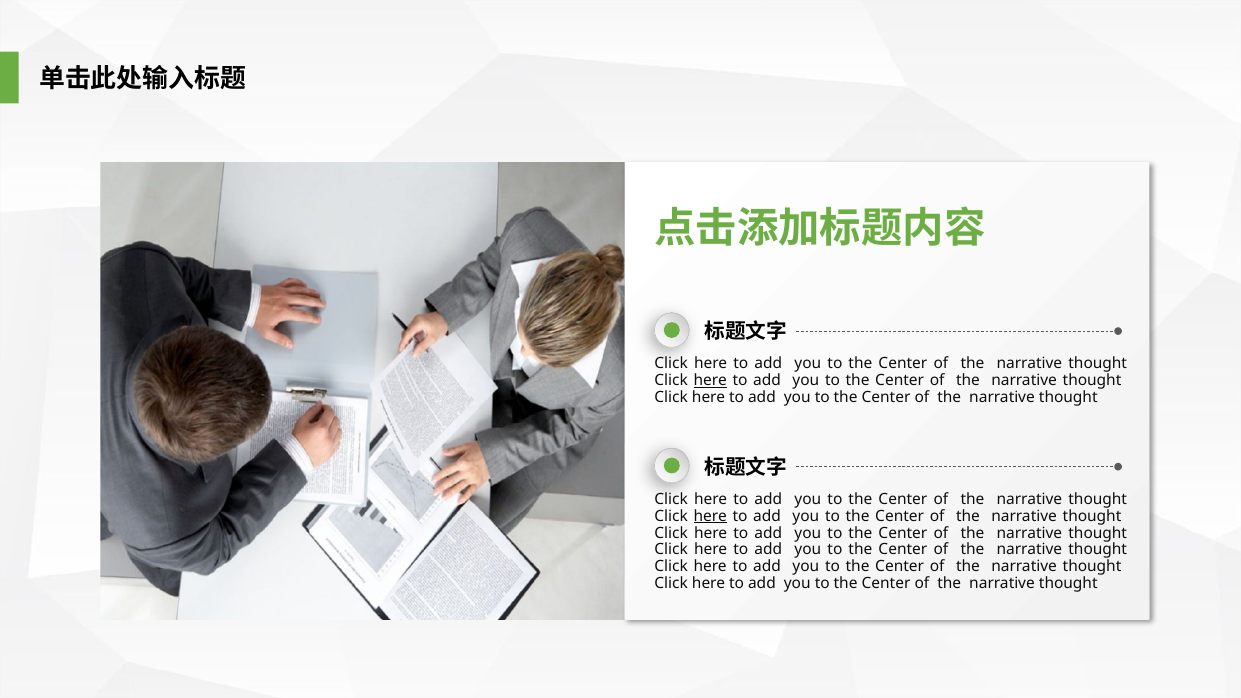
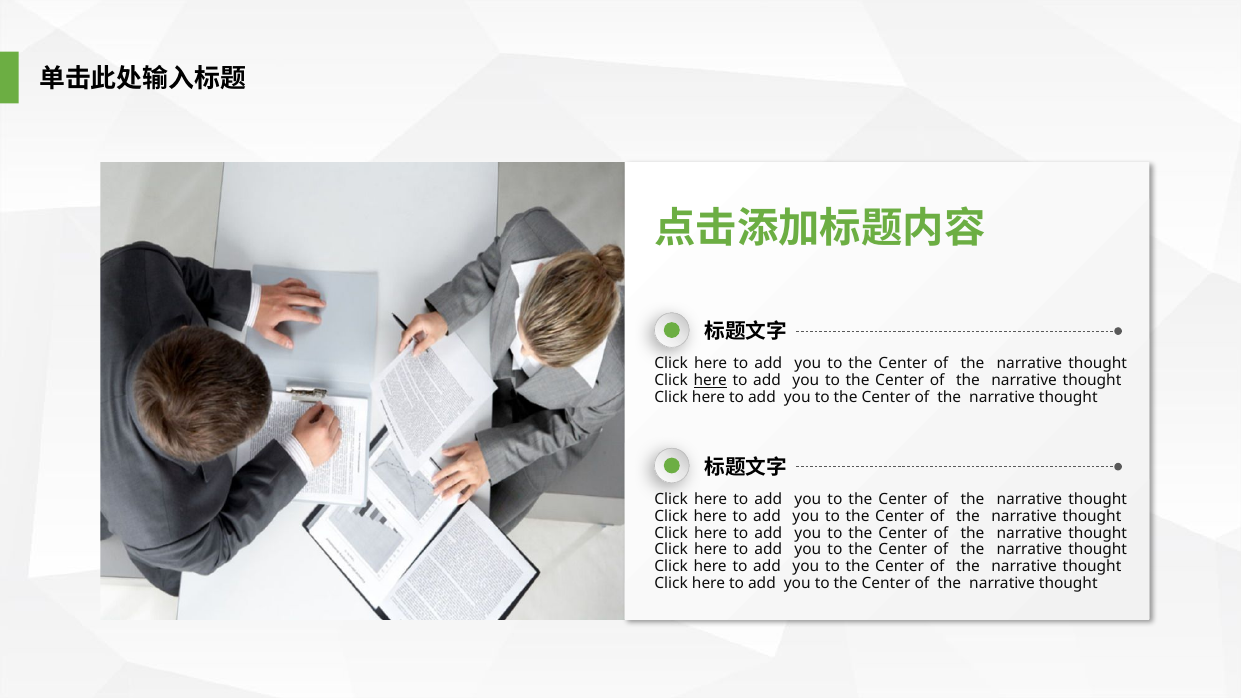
here underline: present -> none (710, 516)
